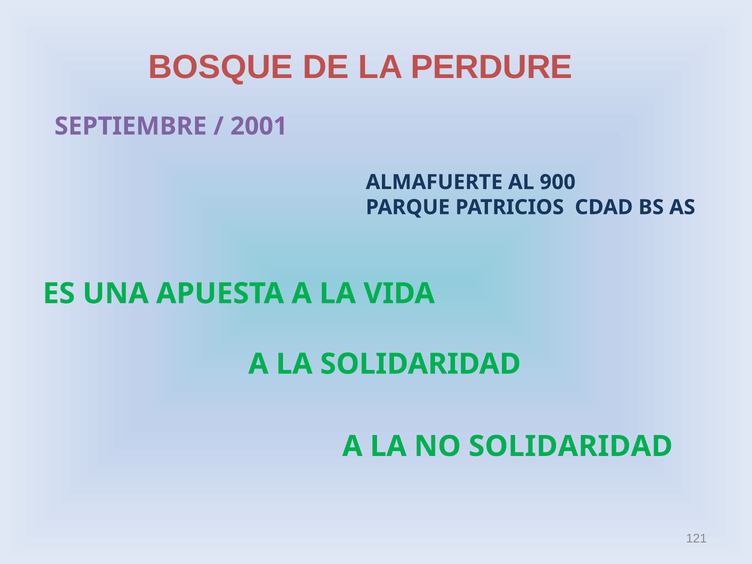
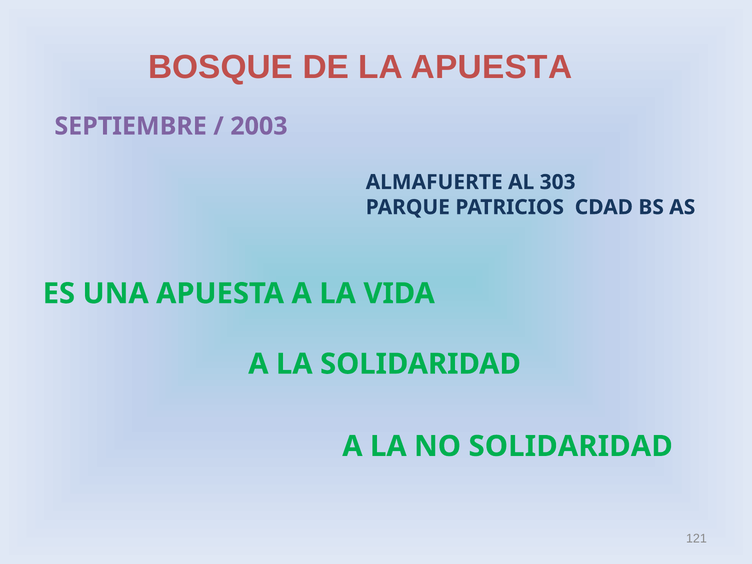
LA PERDURE: PERDURE -> APUESTA (492, 67)
2001: 2001 -> 2003 (259, 126)
900: 900 -> 303 (558, 182)
